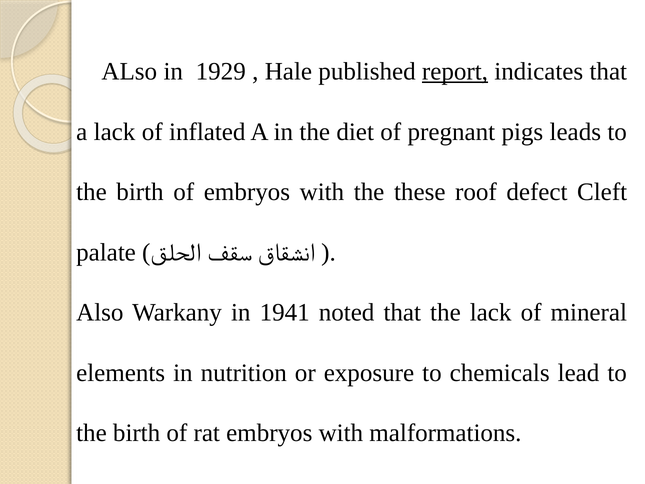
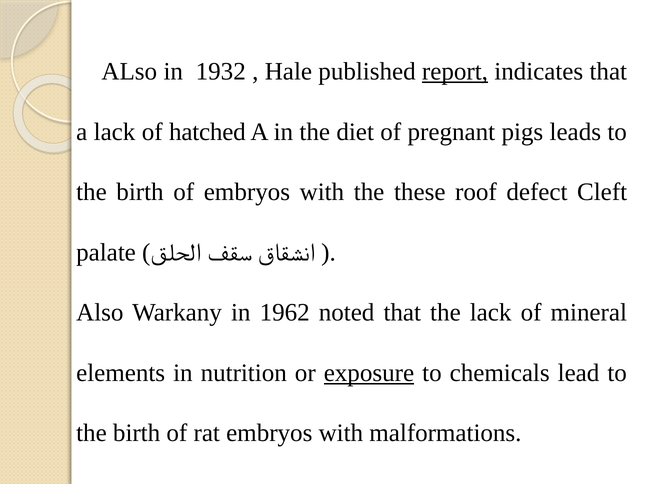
1929: 1929 -> 1932 (221, 72)
inflated: inflated -> hatched (207, 132)
1941: 1941 -> 1962 (285, 313)
exposure underline: none -> present (369, 373)
